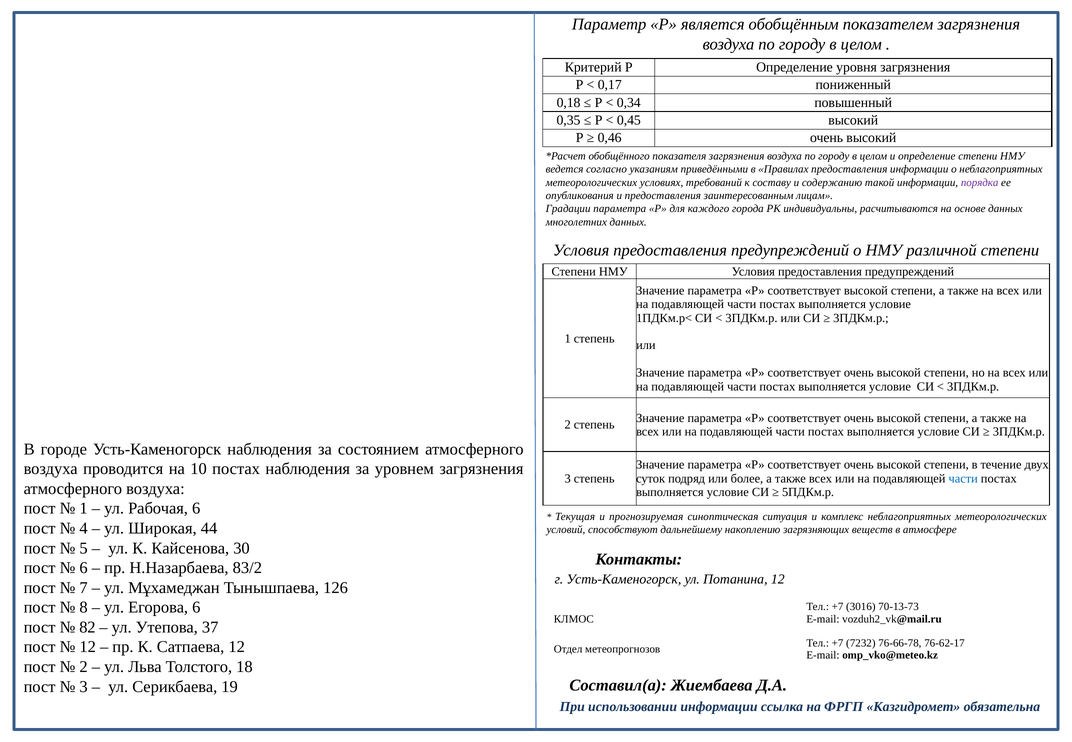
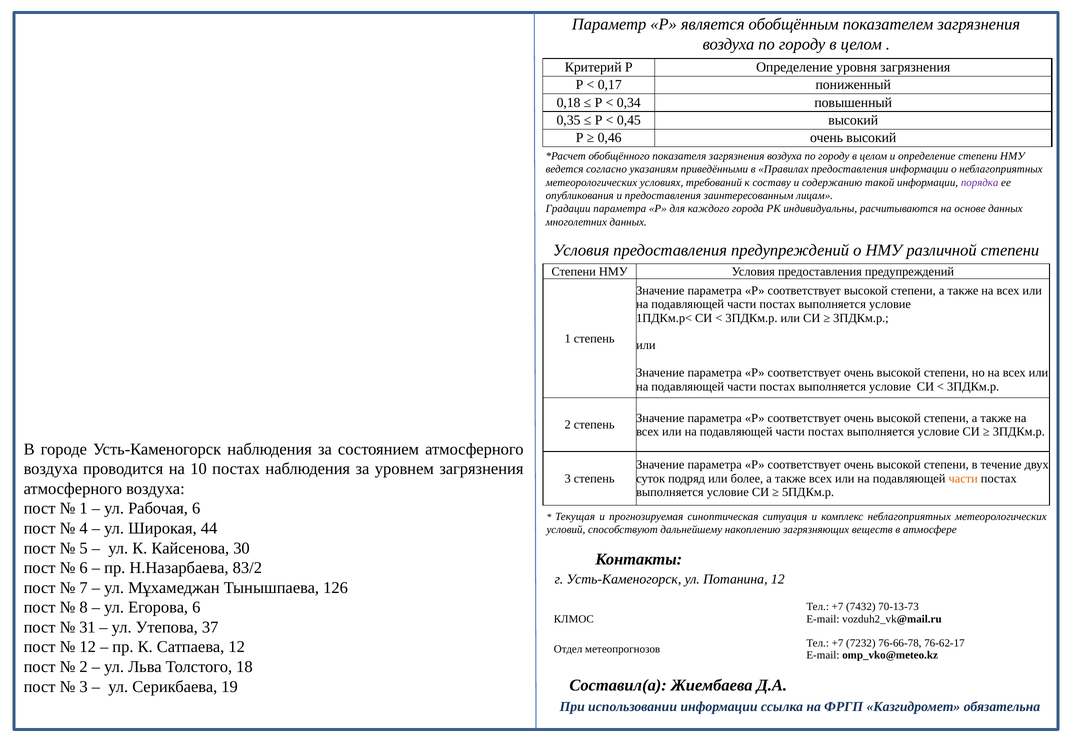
части colour: blue -> orange (963, 479)
3016: 3016 -> 7432 (861, 607)
82: 82 -> 31 (87, 627)
